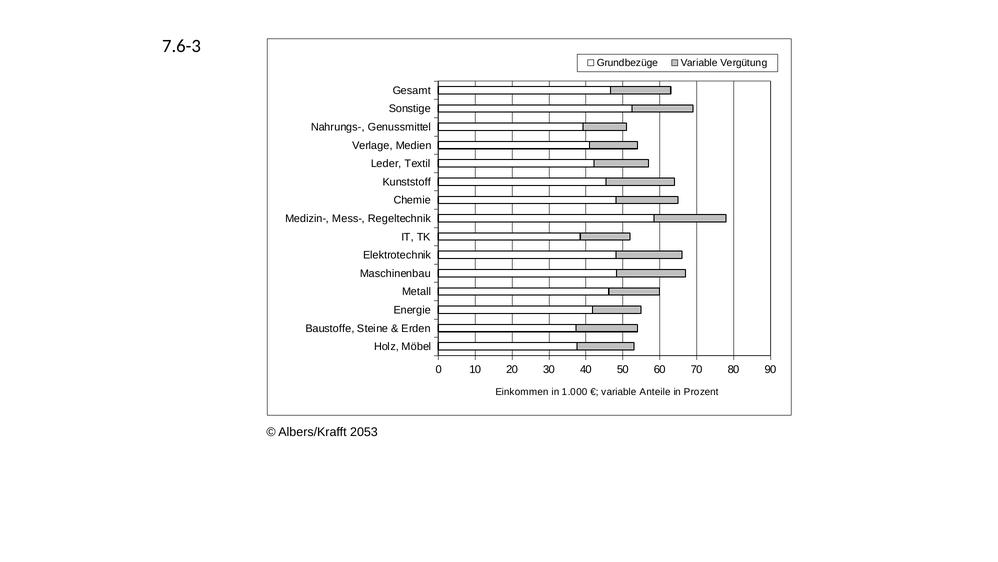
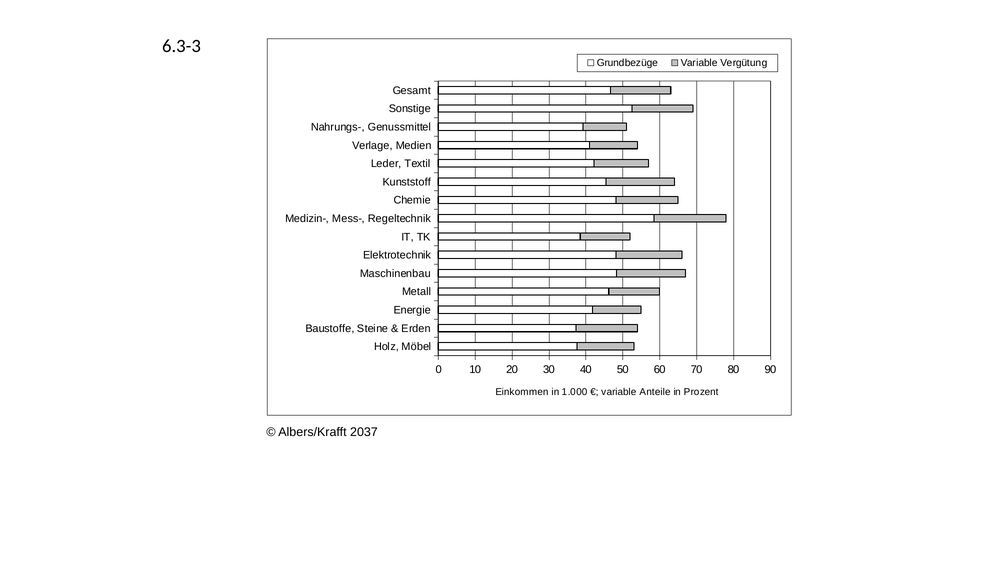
7.6-3: 7.6-3 -> 6.3-3 (181, 46)
2053: 2053 -> 2037 (364, 432)
